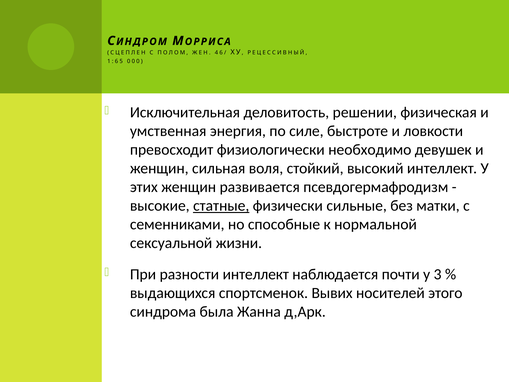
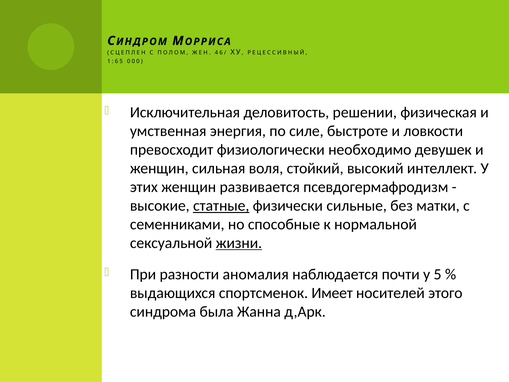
жизни underline: none -> present (239, 243)
разности интеллект: интеллект -> аномалия (256, 274)
3: 3 -> 5 (438, 274)
Вывих: Вывих -> Имеет (332, 293)
